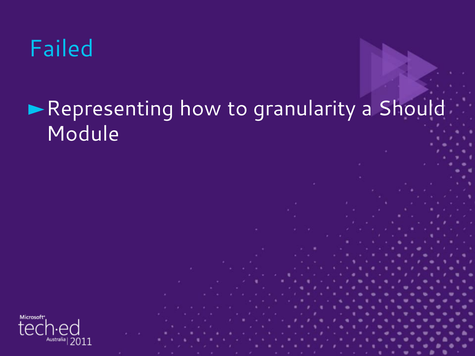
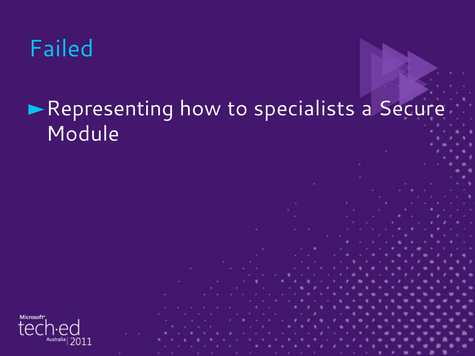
granularity: granularity -> specialists (305, 109)
Should: Should -> Secure (412, 109)
